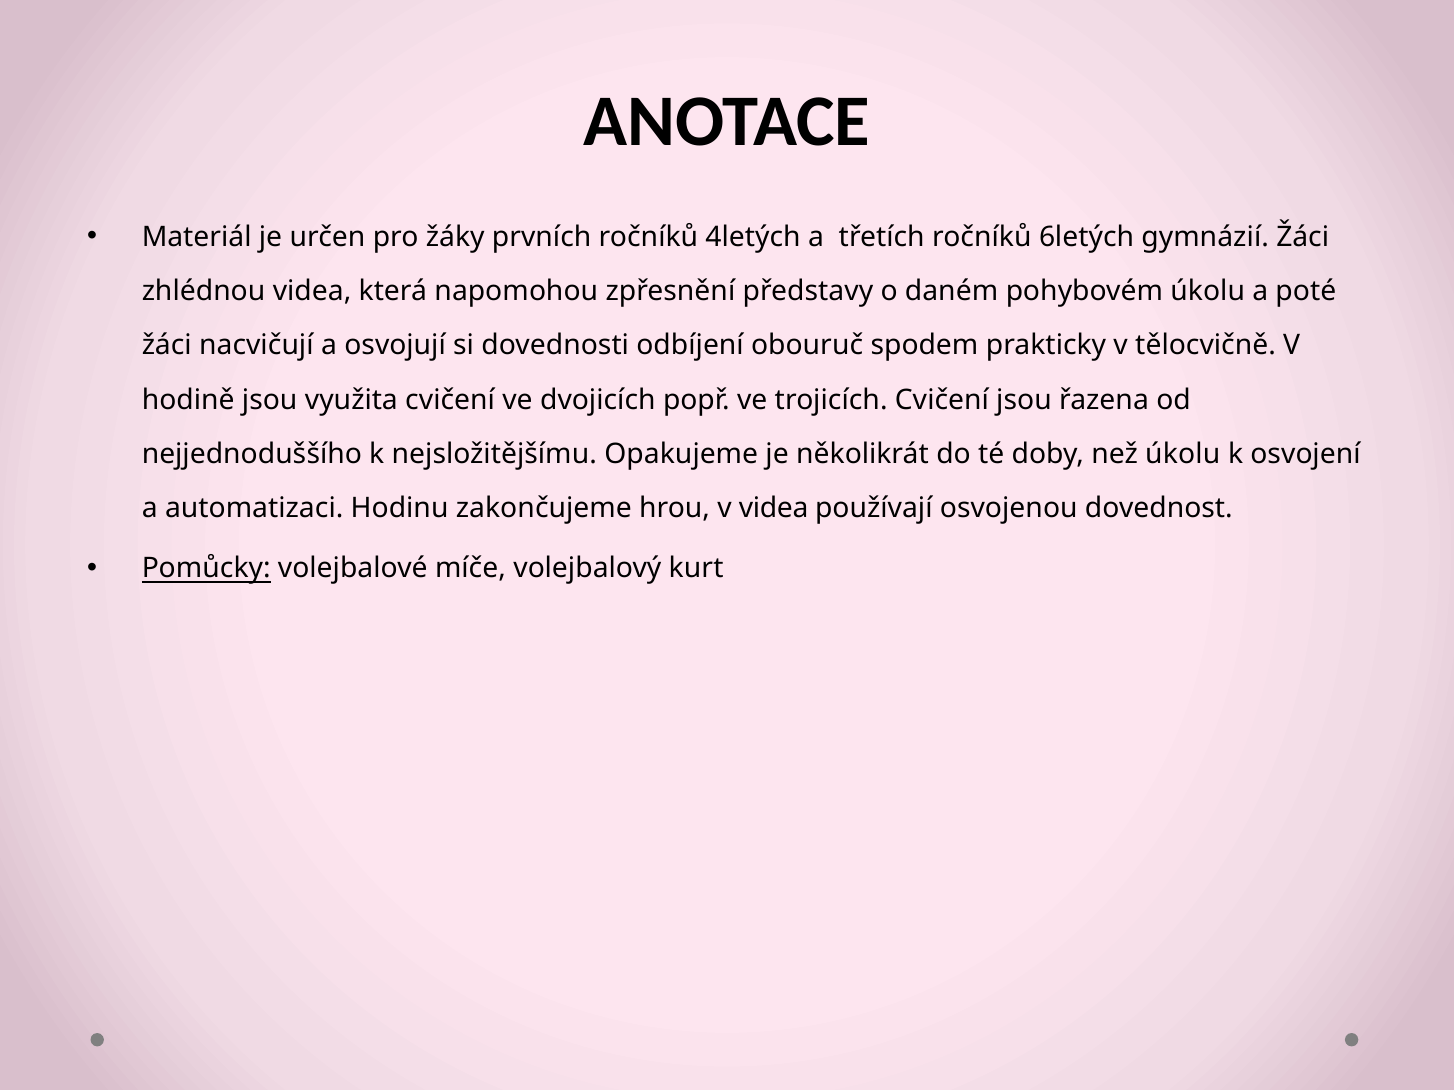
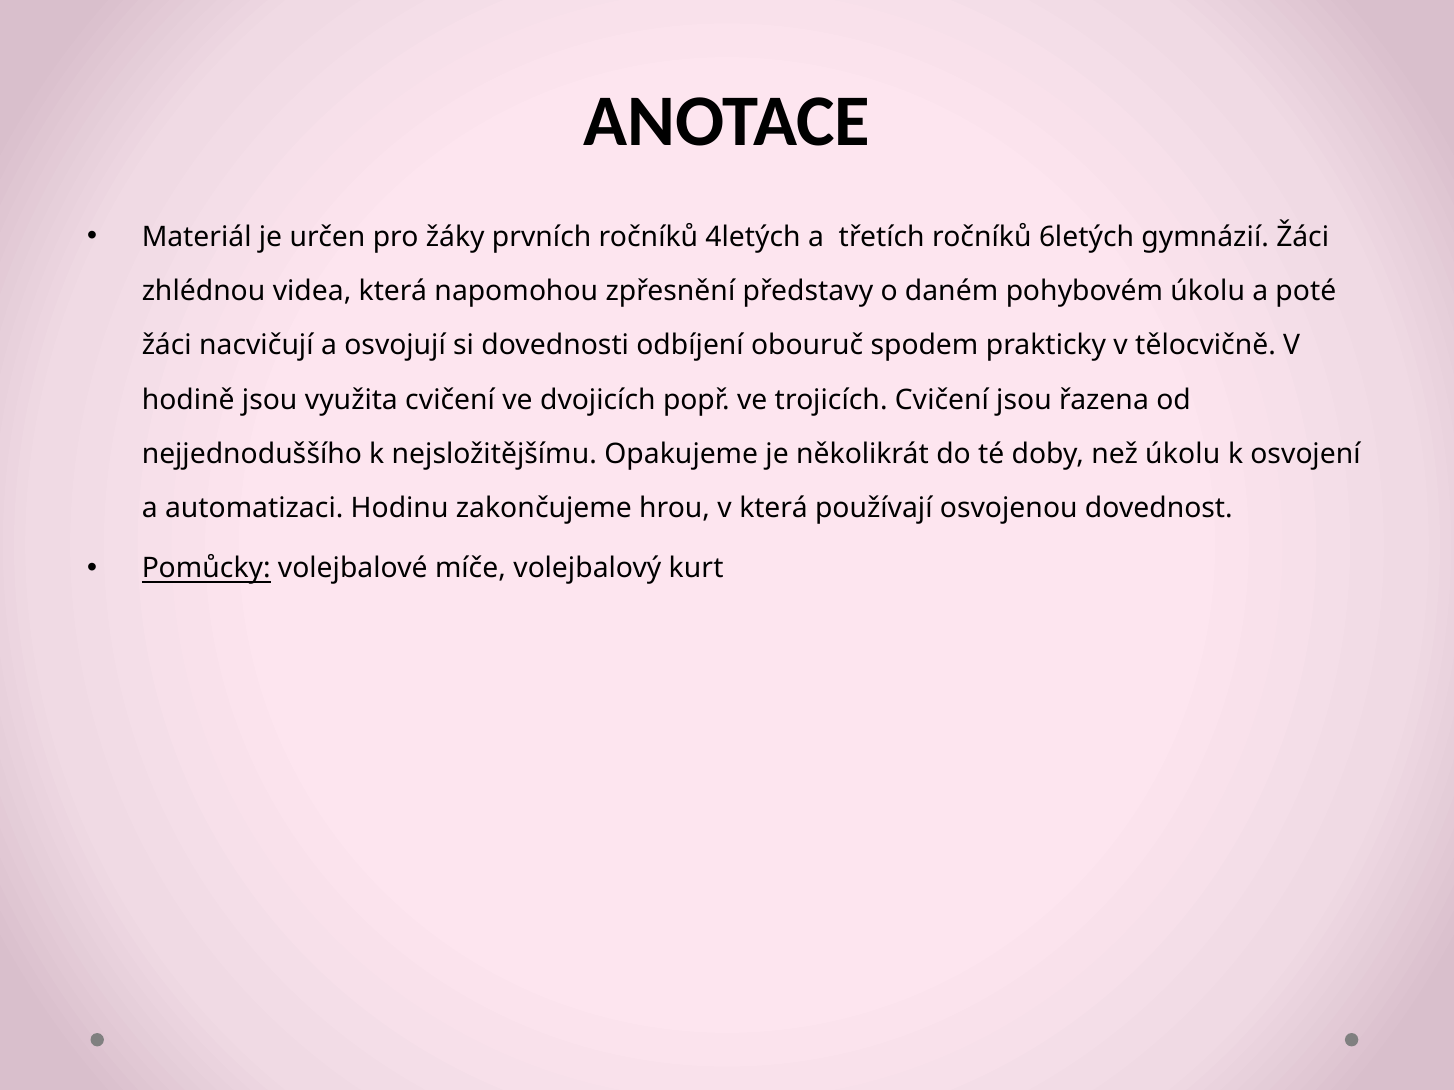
v videa: videa -> která (774, 509)
